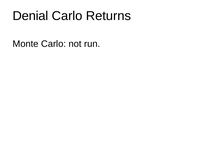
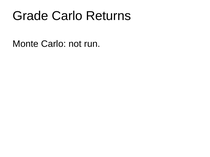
Denial: Denial -> Grade (30, 16)
